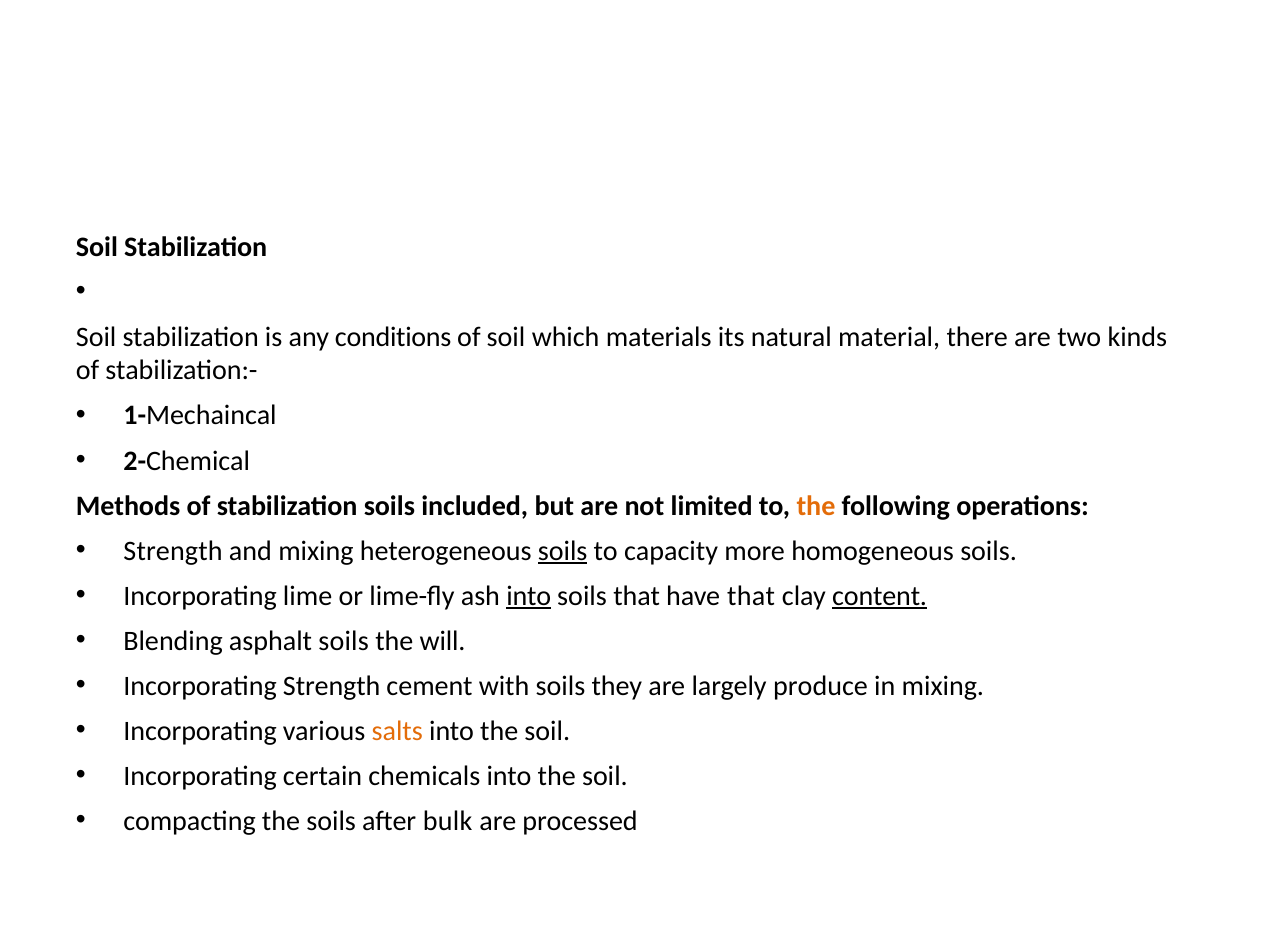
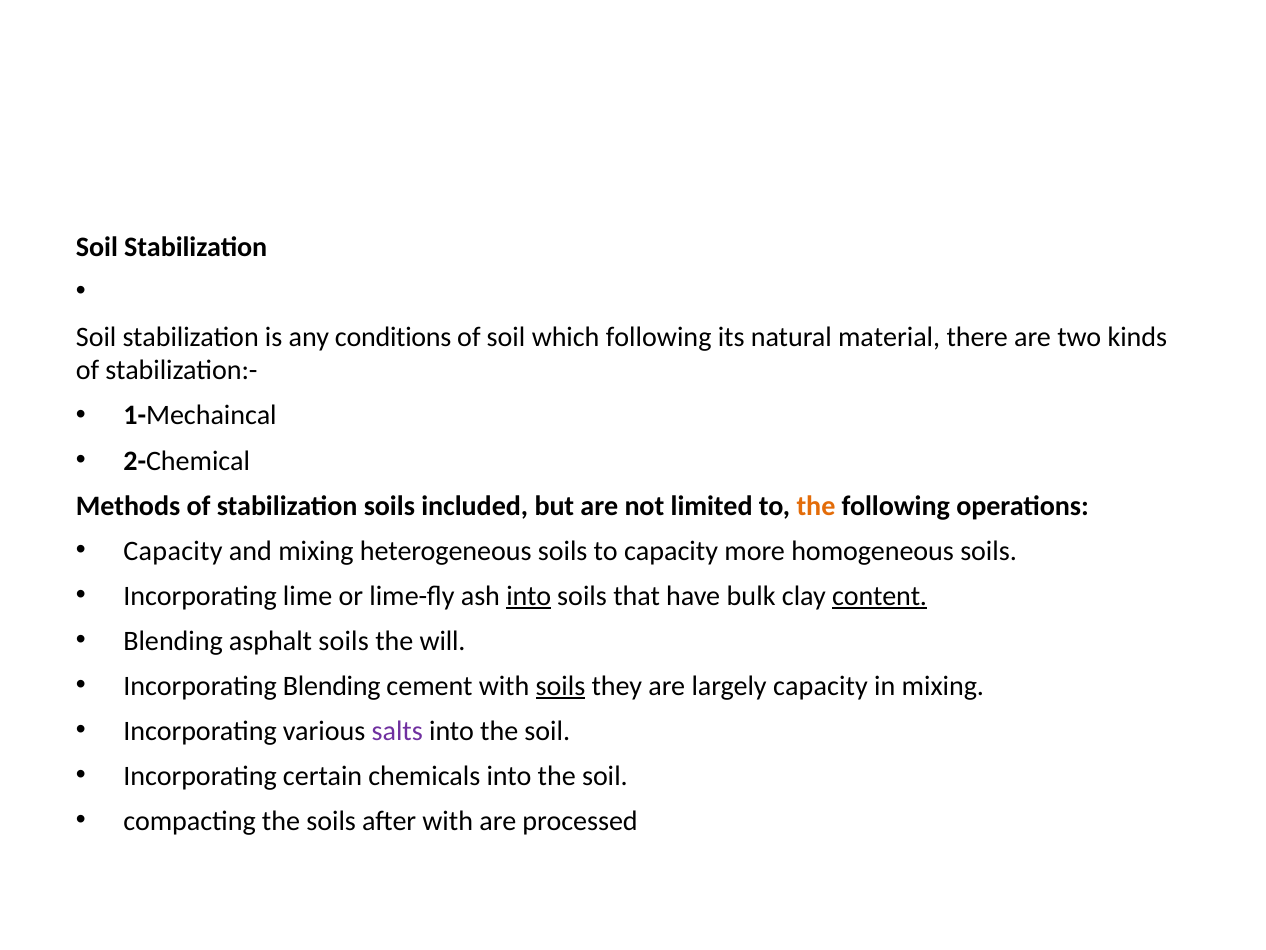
which materials: materials -> following (659, 337)
Strength: Strength -> Capacity (173, 551)
soils underline: present -> none (563, 551)
have that: that -> bulk (751, 596)
Incorporating Strength: Strength -> Blending (332, 686)
soils underline: none -> present (560, 686)
largely produce: produce -> capacity (820, 686)
salts colour: orange -> purple (397, 731)
after bulk: bulk -> with (448, 821)
